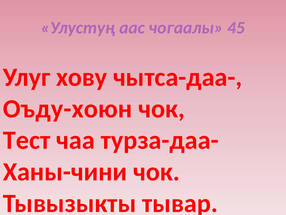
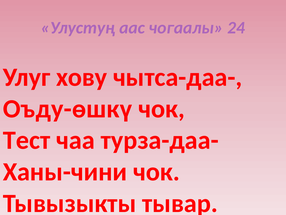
45: 45 -> 24 (236, 28)
Оъду-хоюн: Оъду-хоюн -> Оъду-ѳшкү (68, 109)
